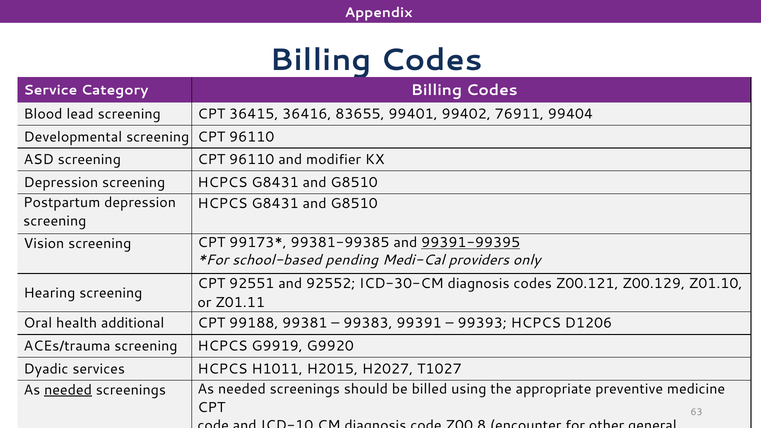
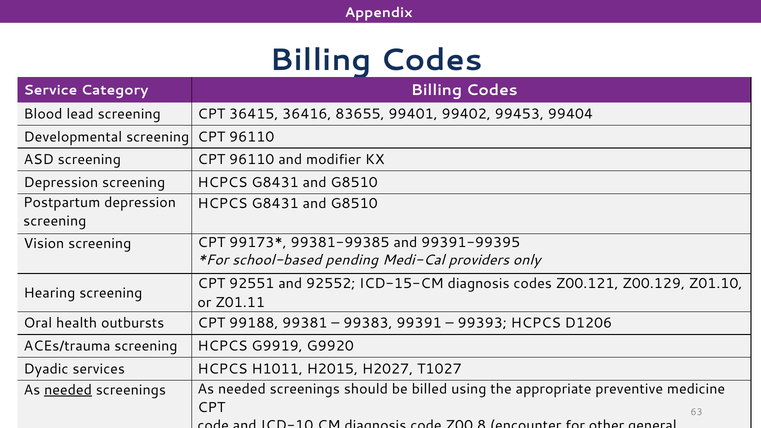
76911: 76911 -> 99453 (519, 114)
99391-99395 underline: present -> none (471, 243)
ICD-30-CM: ICD-30-CM -> ICD-15-CM (401, 283)
additional: additional -> outbursts (133, 323)
